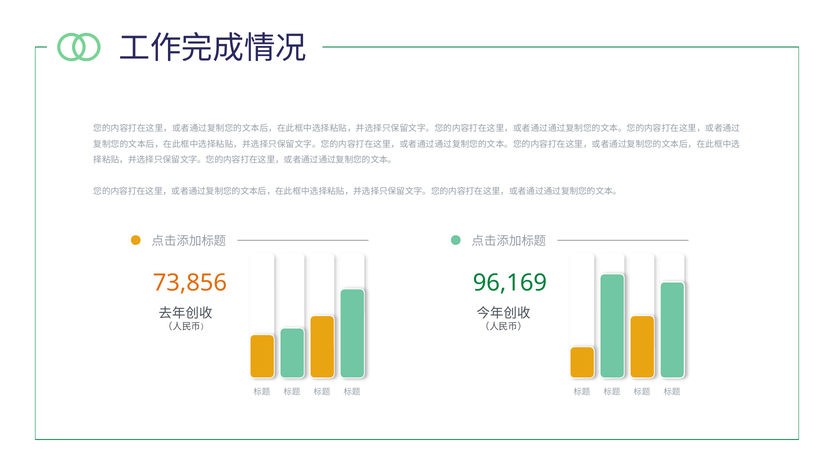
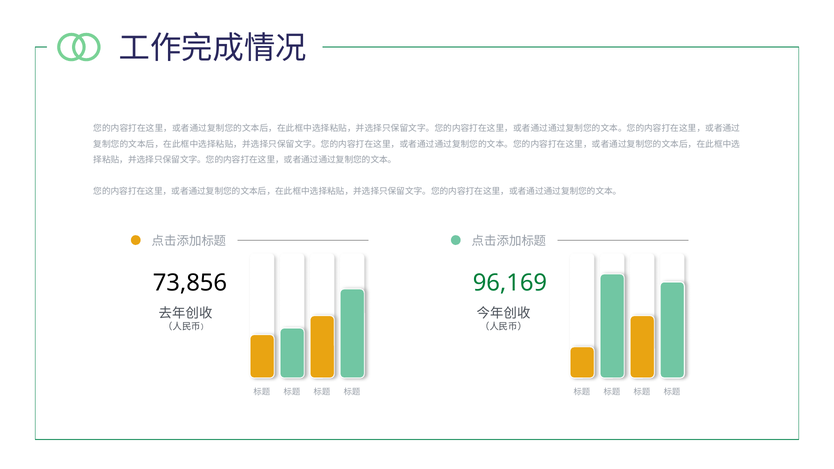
73,856 colour: orange -> black (190, 283)
